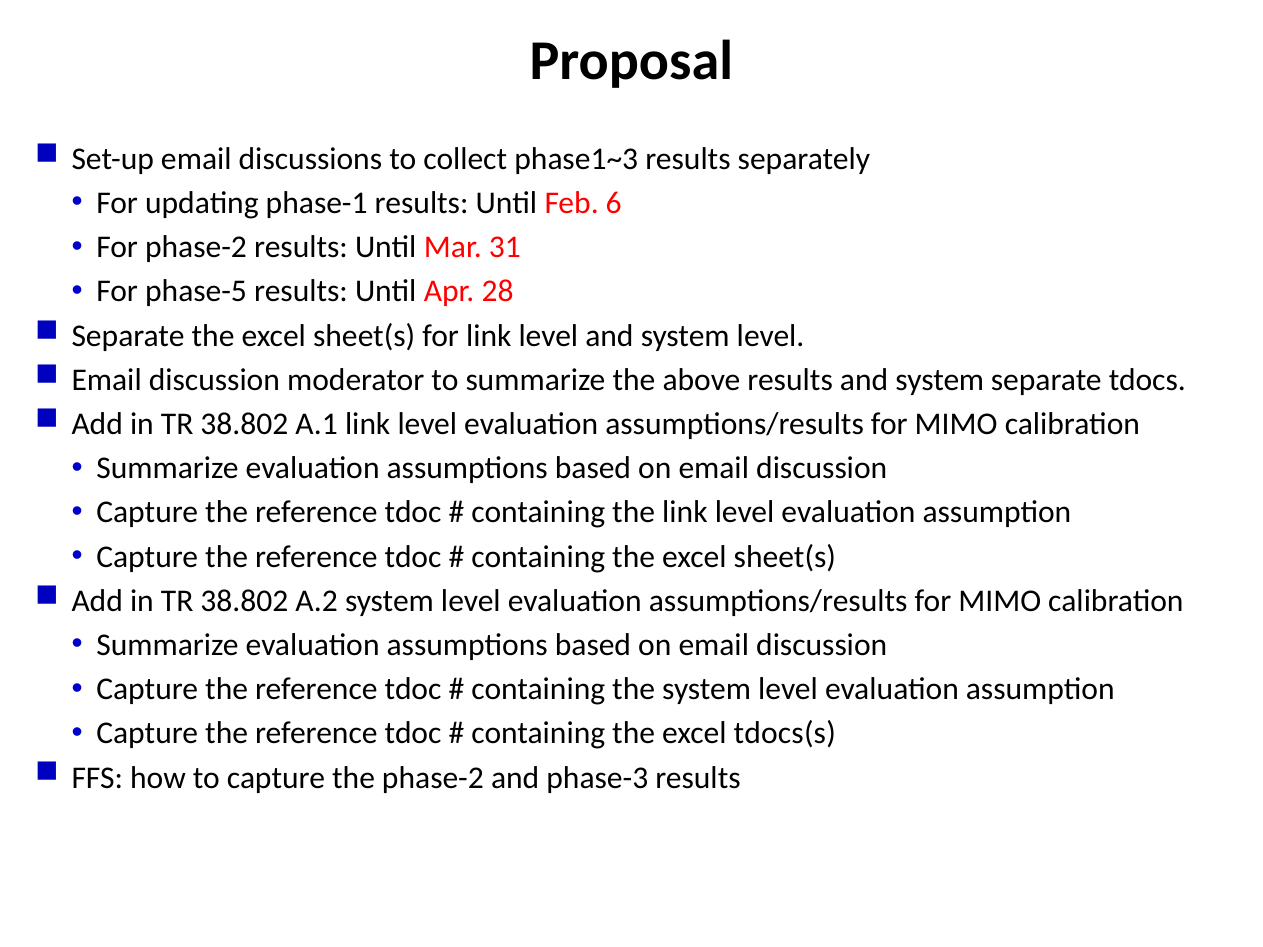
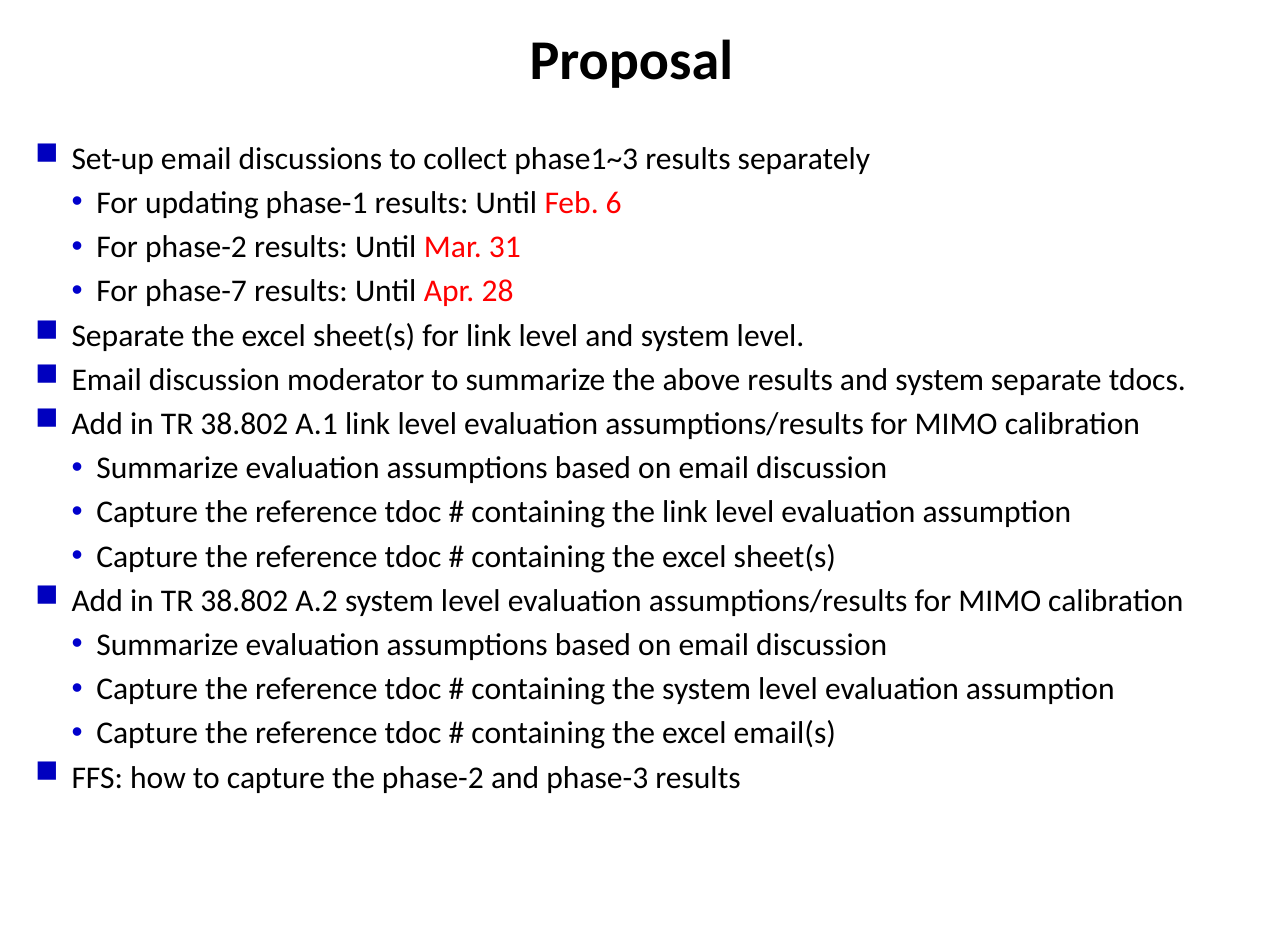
phase-5: phase-5 -> phase-7 (196, 292)
tdocs(s: tdocs(s -> email(s (785, 734)
